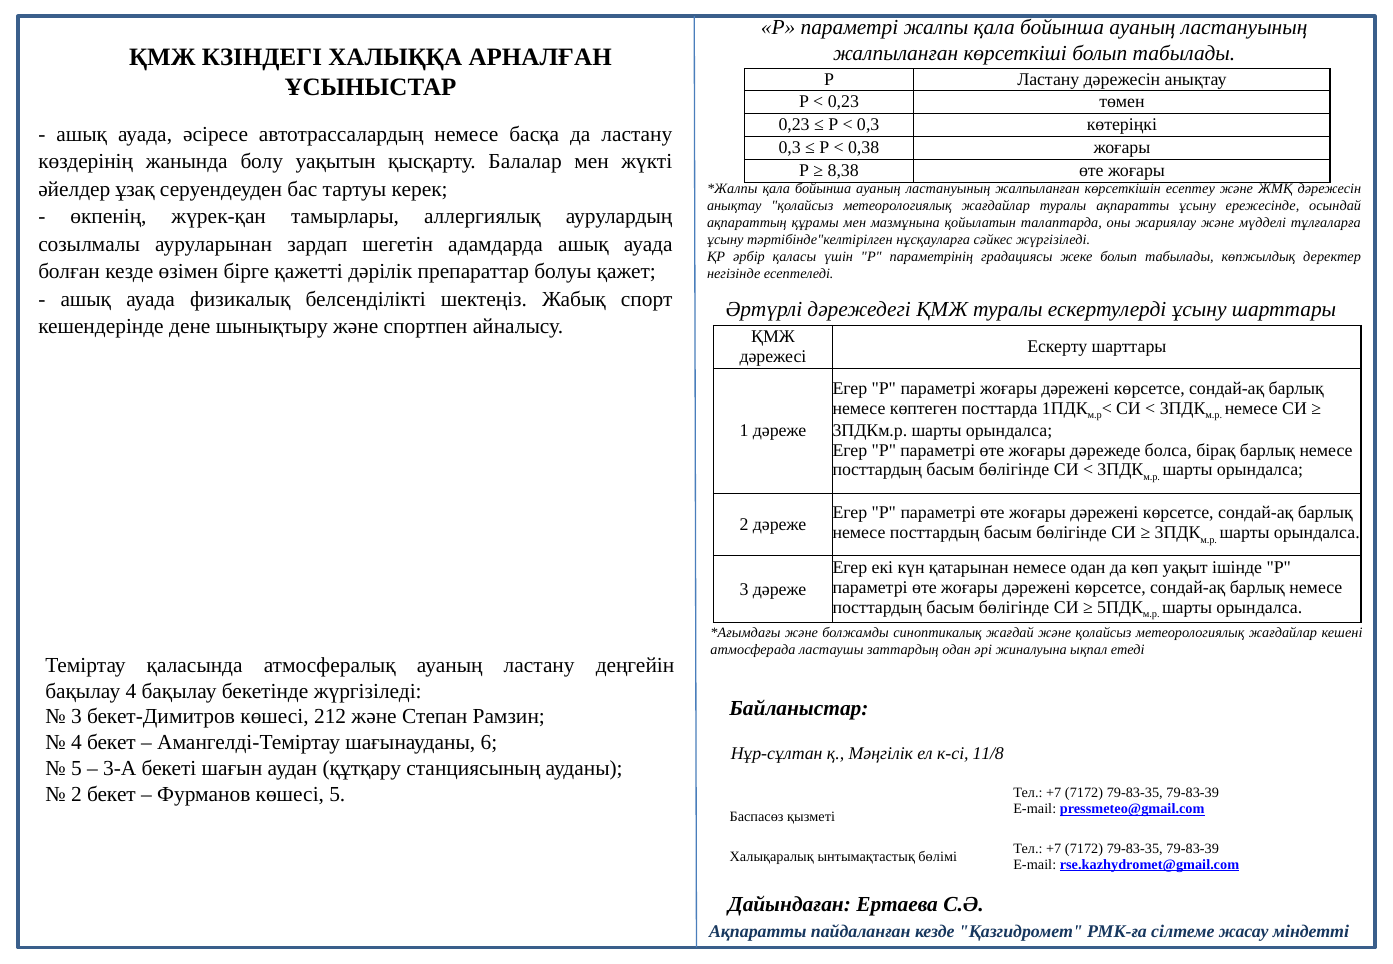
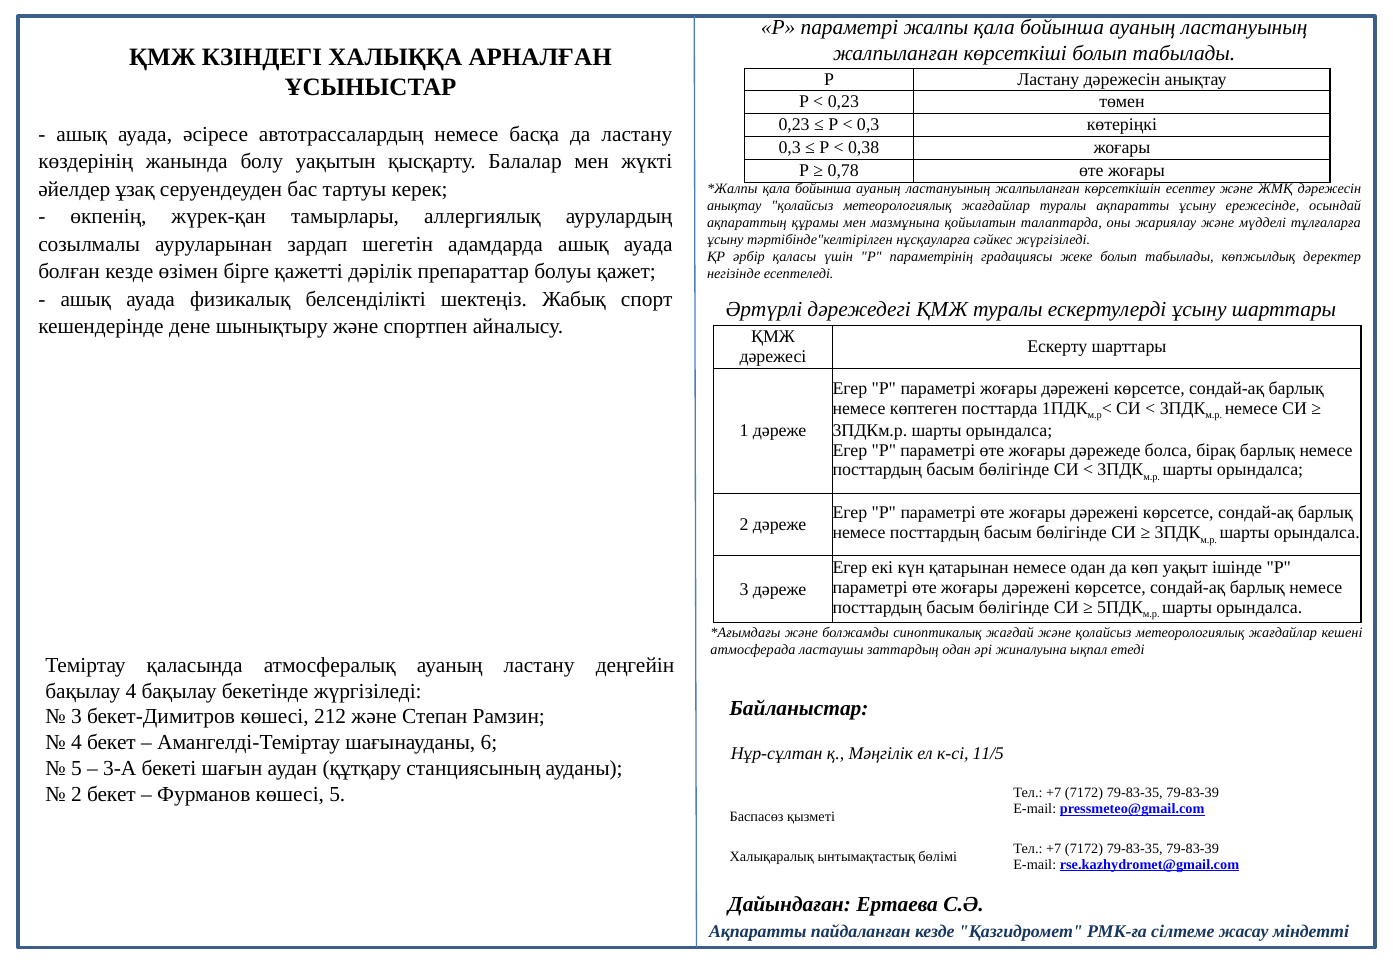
8,38: 8,38 -> 0,78 (843, 170)
11/8: 11/8 -> 11/5 (988, 754)
